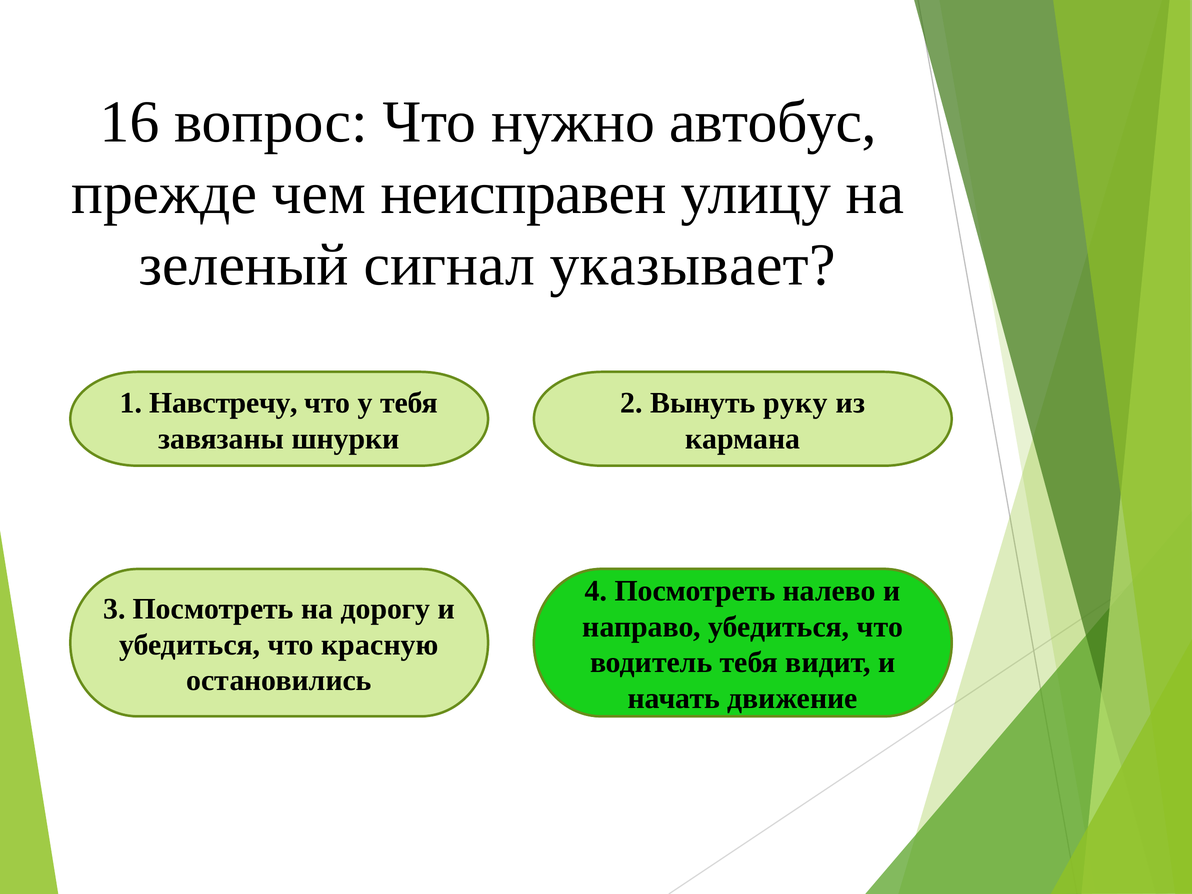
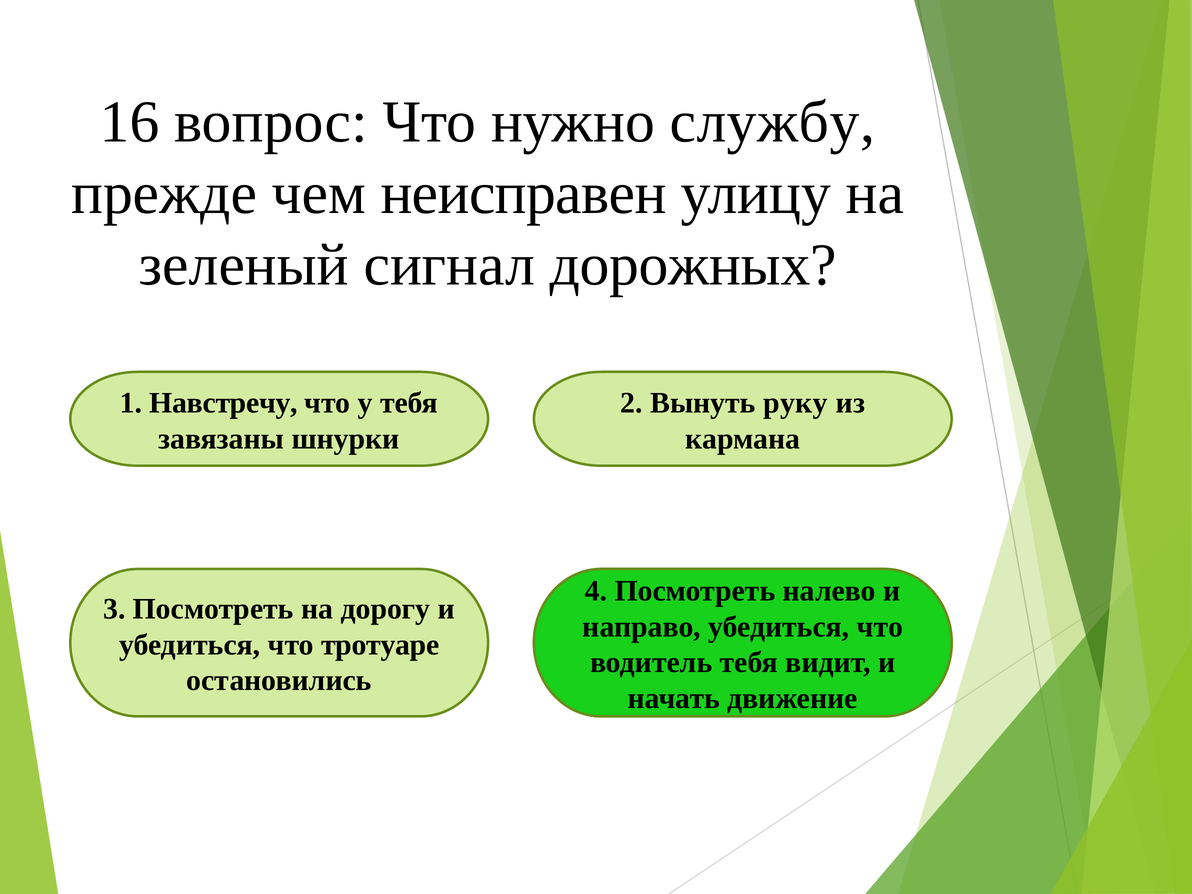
автобус: автобус -> службу (772, 122)
указывает: указывает -> дорожных (693, 265)
красную: красную -> тротуаре (380, 645)
